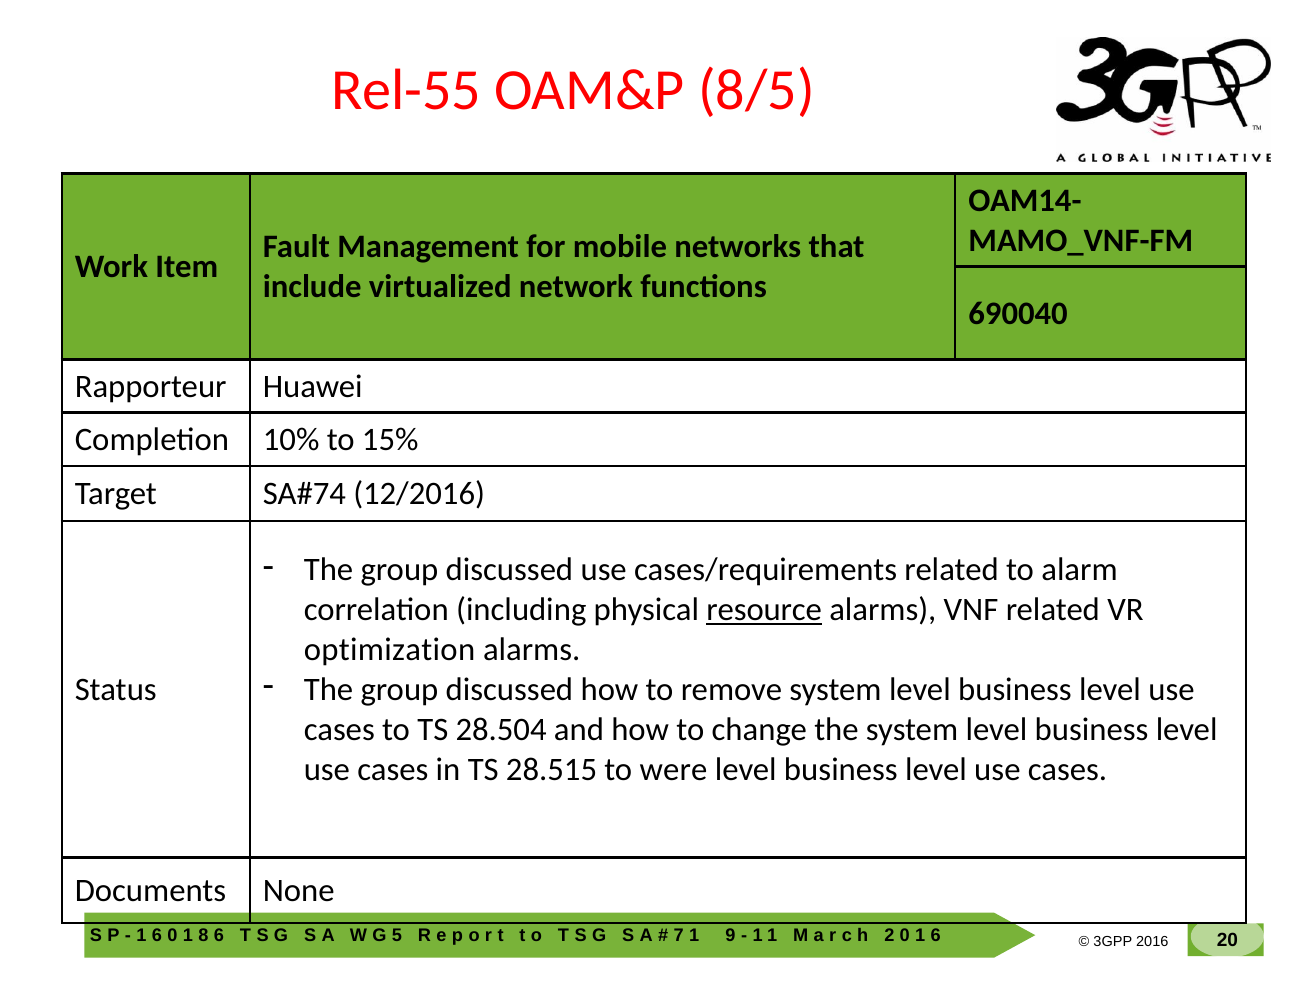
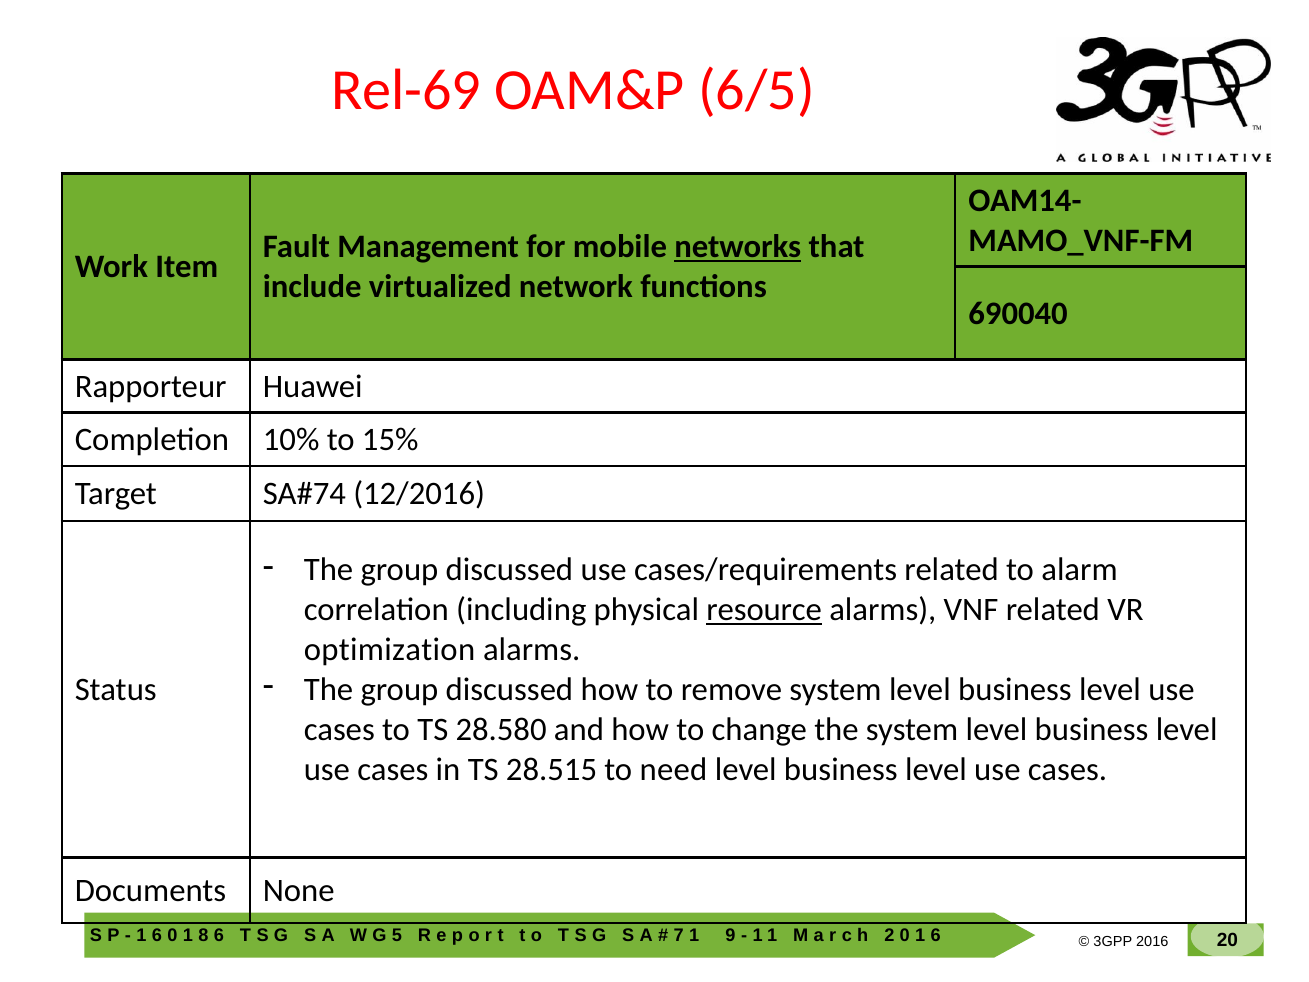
Rel-55: Rel-55 -> Rel-69 (406, 90)
8/5: 8/5 -> 6/5 (756, 90)
networks underline: none -> present (738, 247)
28.504: 28.504 -> 28.580 (501, 729)
were: were -> need (673, 769)
